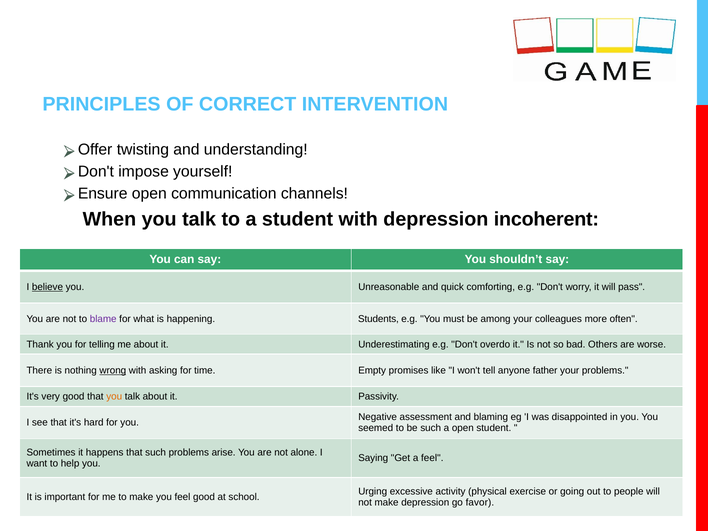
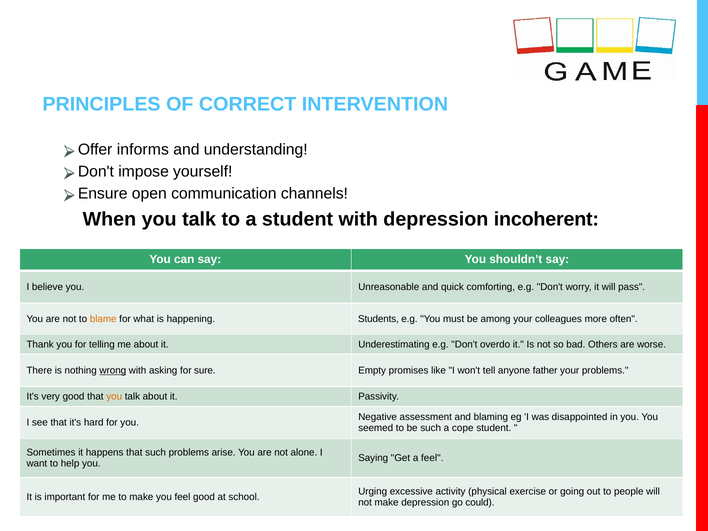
twisting: twisting -> informs (143, 150)
believe underline: present -> none (47, 287)
blame colour: purple -> orange (103, 319)
time: time -> sure (205, 370)
a open: open -> cope (463, 428)
favor: favor -> could (480, 502)
